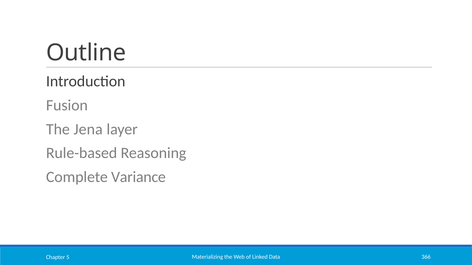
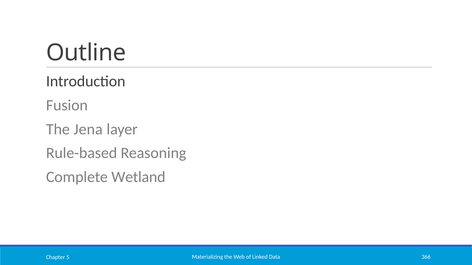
Variance: Variance -> Wetland (138, 177)
